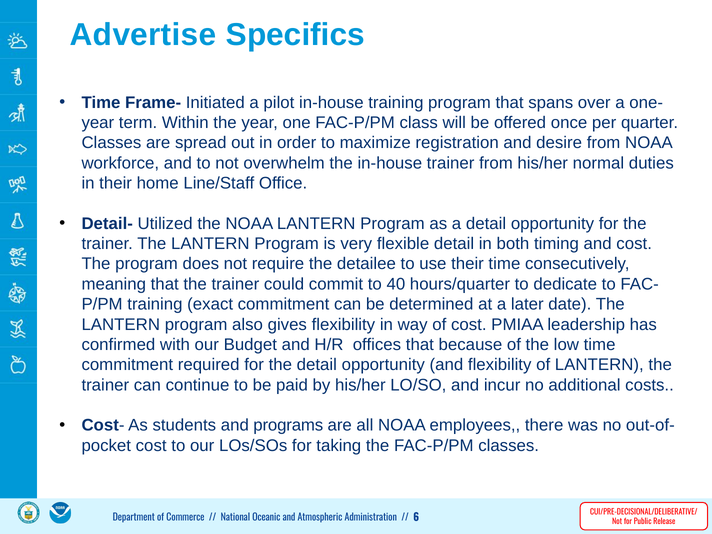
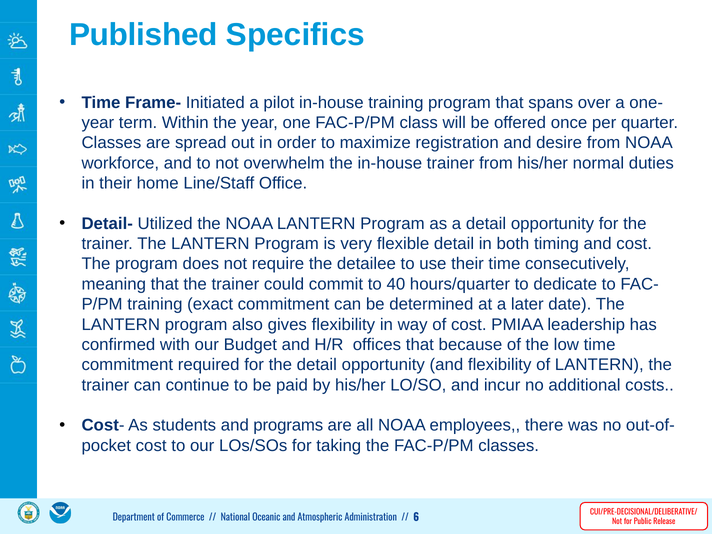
Advertise: Advertise -> Published (143, 35)
